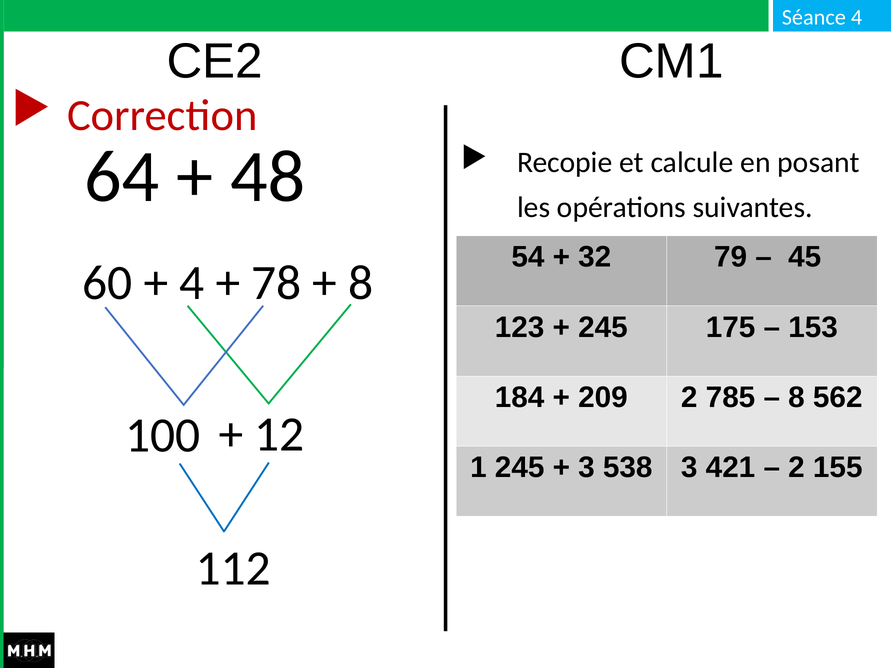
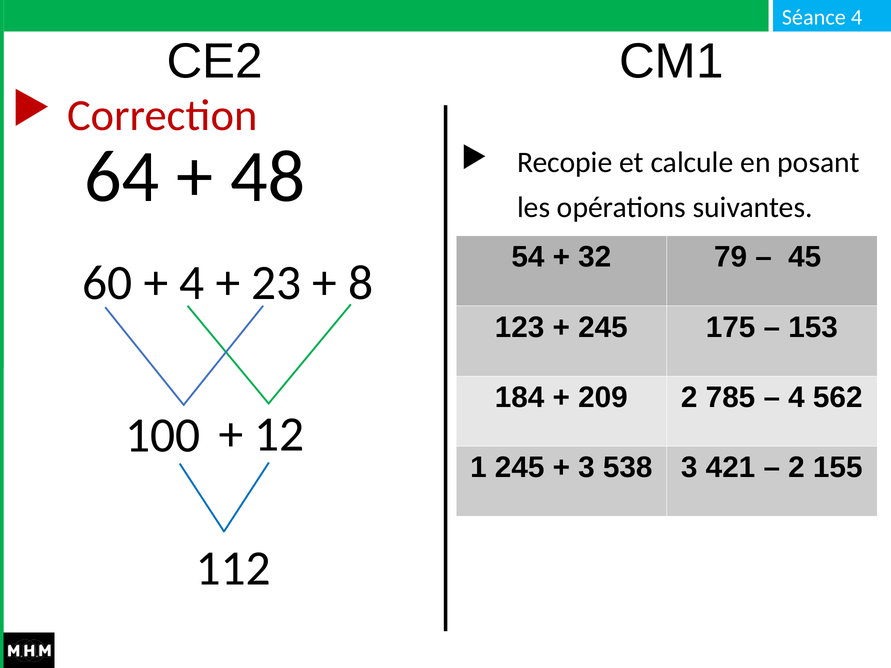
78: 78 -> 23 (276, 283)
8: 8 -> 4 (796, 398)
